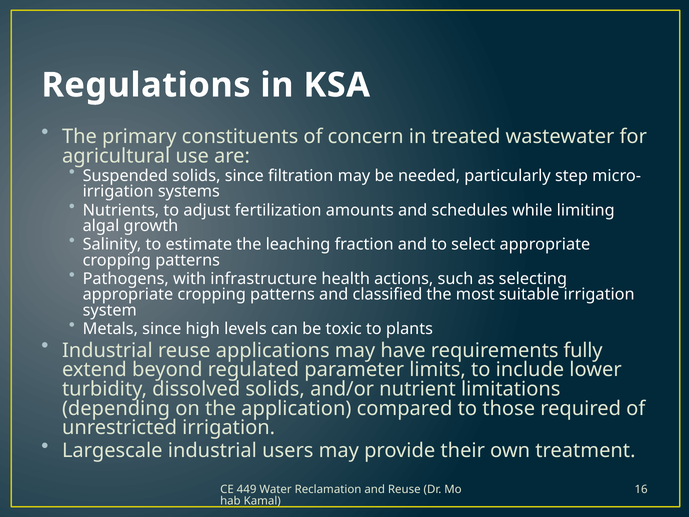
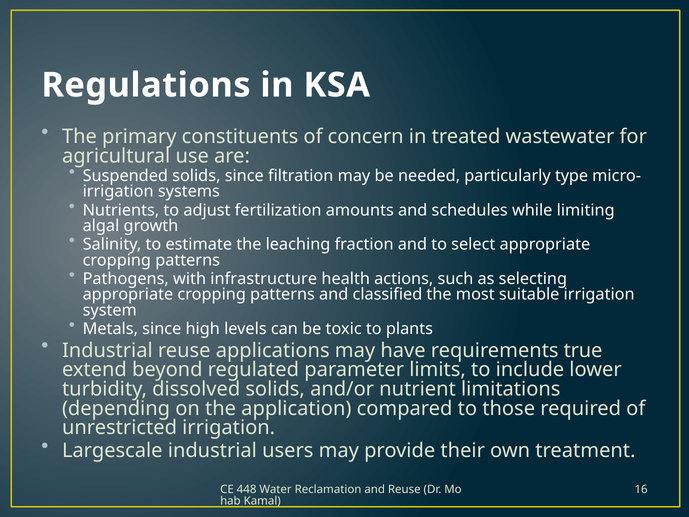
step: step -> type (572, 176)
fully: fully -> true (583, 350)
449: 449 -> 448 (247, 489)
